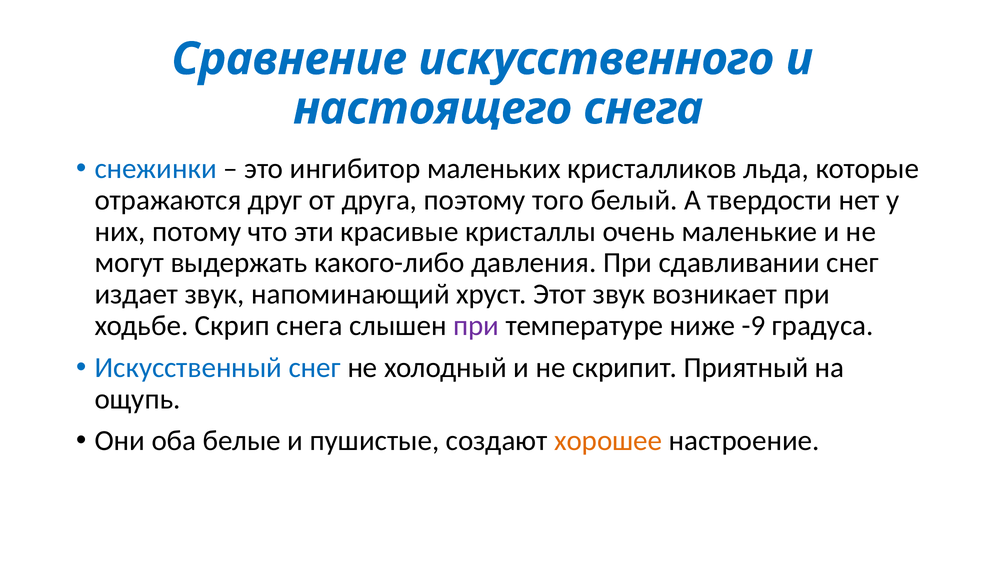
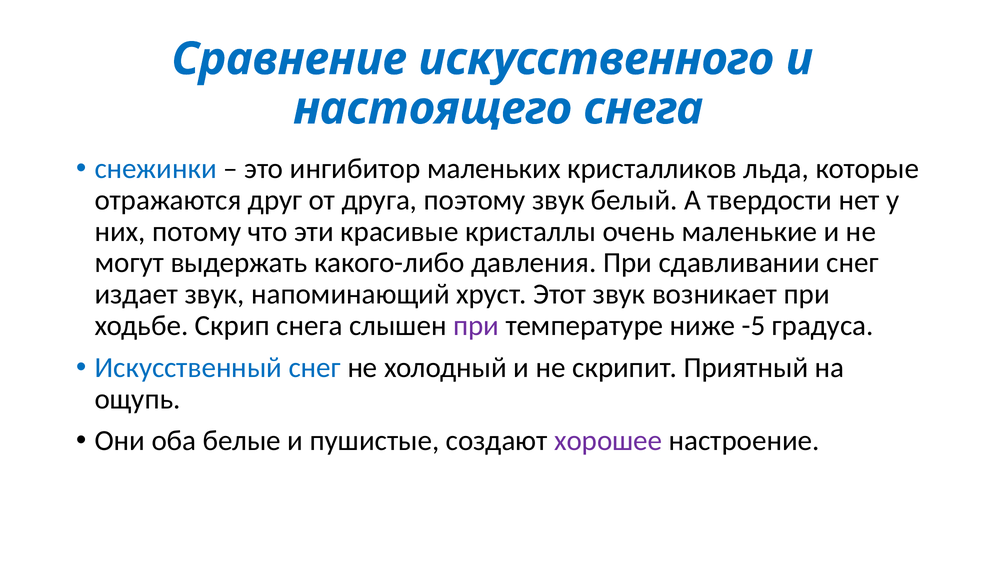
поэтому того: того -> звук (558, 200)
-9: -9 -> -5 (753, 326)
хорошее colour: orange -> purple (608, 441)
